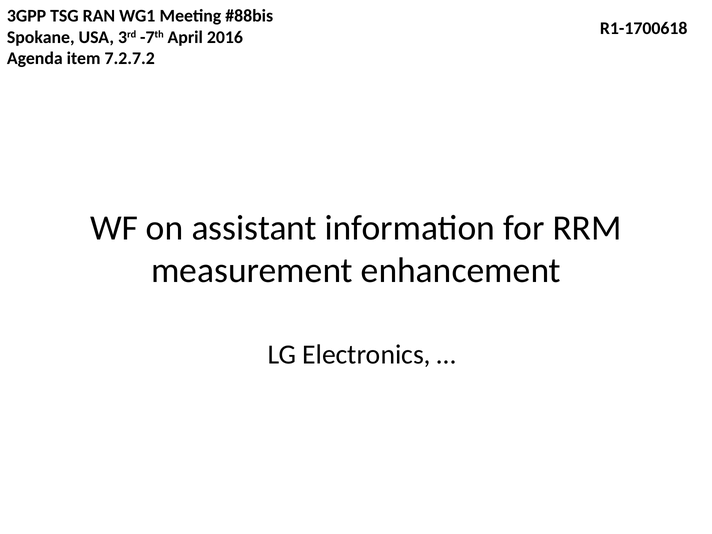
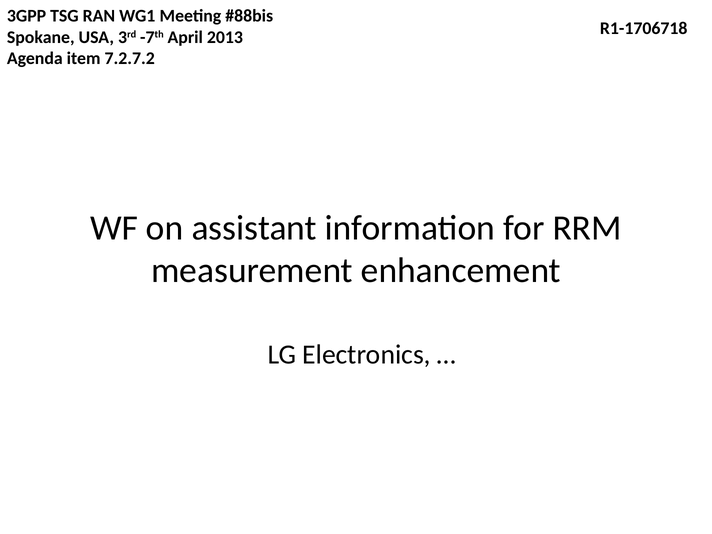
R1-1700618: R1-1700618 -> R1-1706718 (644, 28)
2016: 2016 -> 2013 (225, 37)
